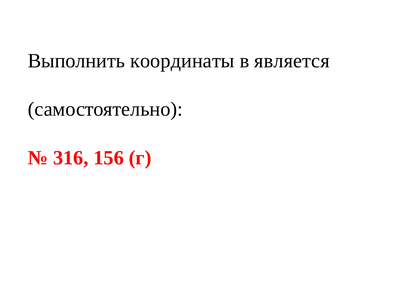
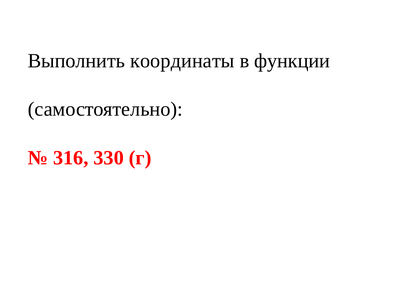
является: является -> функции (292, 61)
156: 156 -> 330 (109, 158)
